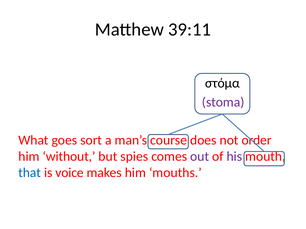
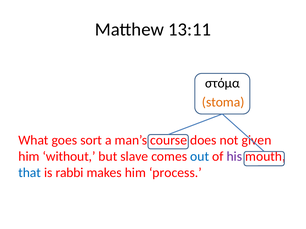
39:11: 39:11 -> 13:11 (190, 30)
stoma colour: purple -> orange (223, 102)
order: order -> given (256, 140)
spies: spies -> slave (134, 157)
out colour: purple -> blue (200, 157)
voice: voice -> rabbi (70, 173)
mouths: mouths -> process (175, 173)
